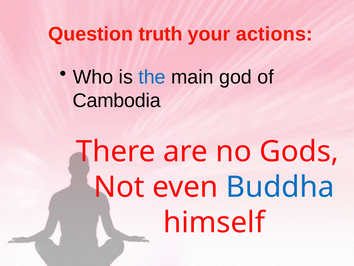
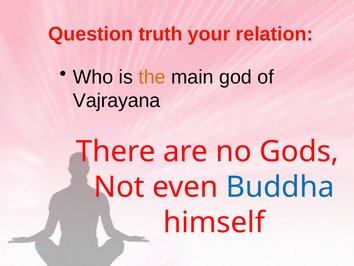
actions: actions -> relation (274, 34)
the colour: blue -> orange (152, 77)
Cambodia: Cambodia -> Vajrayana (117, 100)
